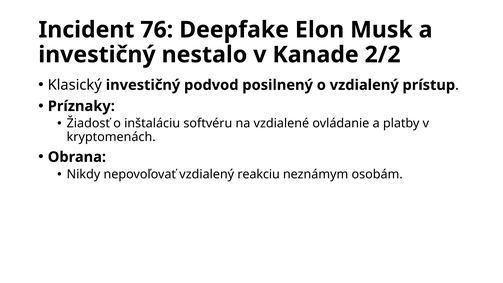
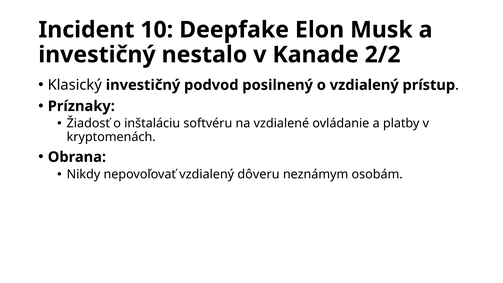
76: 76 -> 10 (157, 30)
reakciu: reakciu -> dôveru (259, 174)
